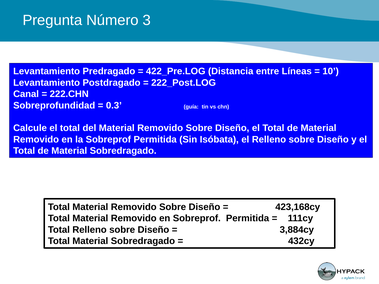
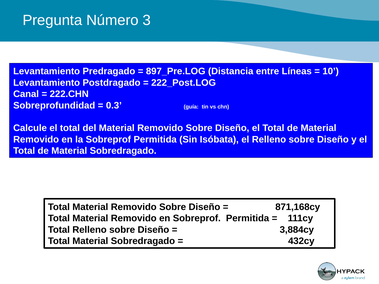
422_Pre.LOG: 422_Pre.LOG -> 897_Pre.LOG (176, 71)
423,168cy: 423,168cy -> 871,168cy (298, 207)
